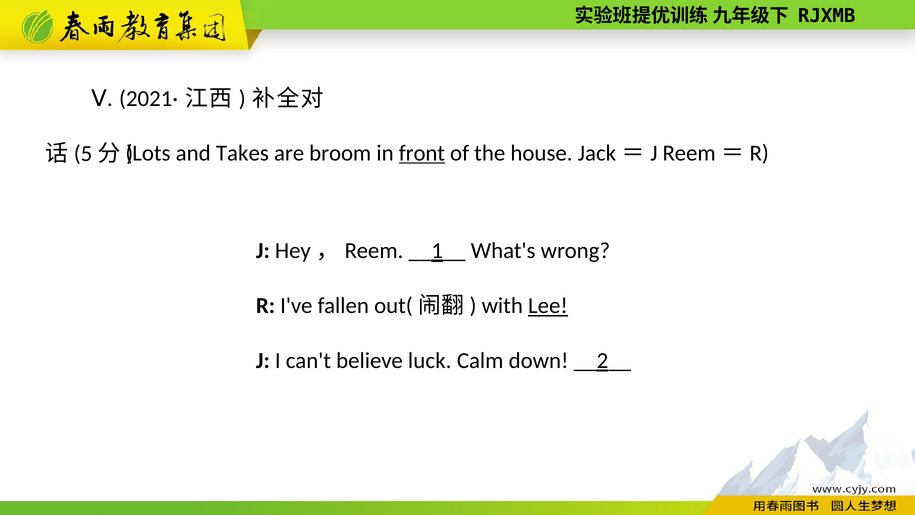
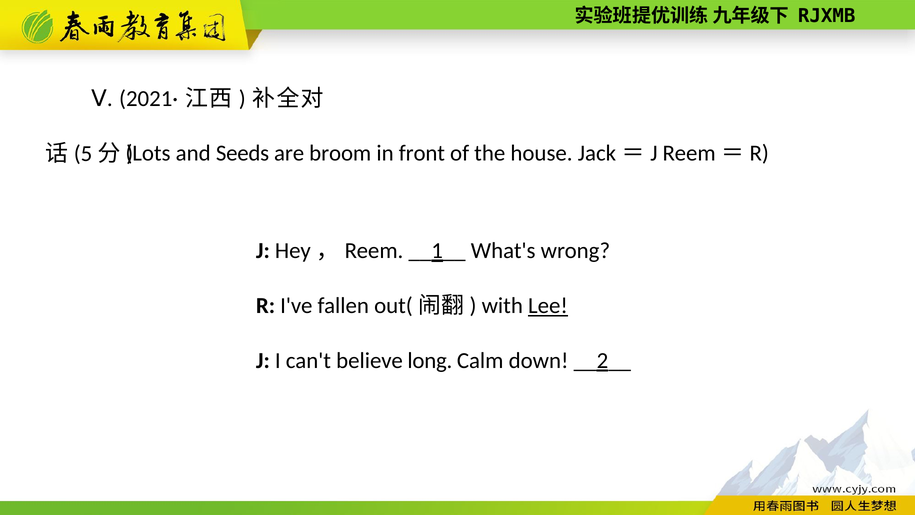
Takes: Takes -> Seeds (243, 153)
front underline: present -> none (422, 153)
luck: luck -> long (430, 361)
